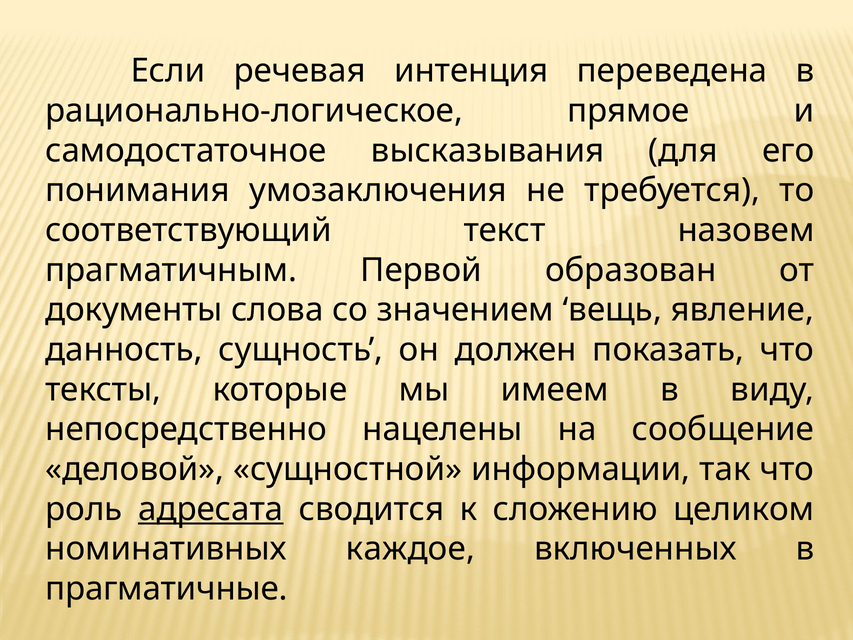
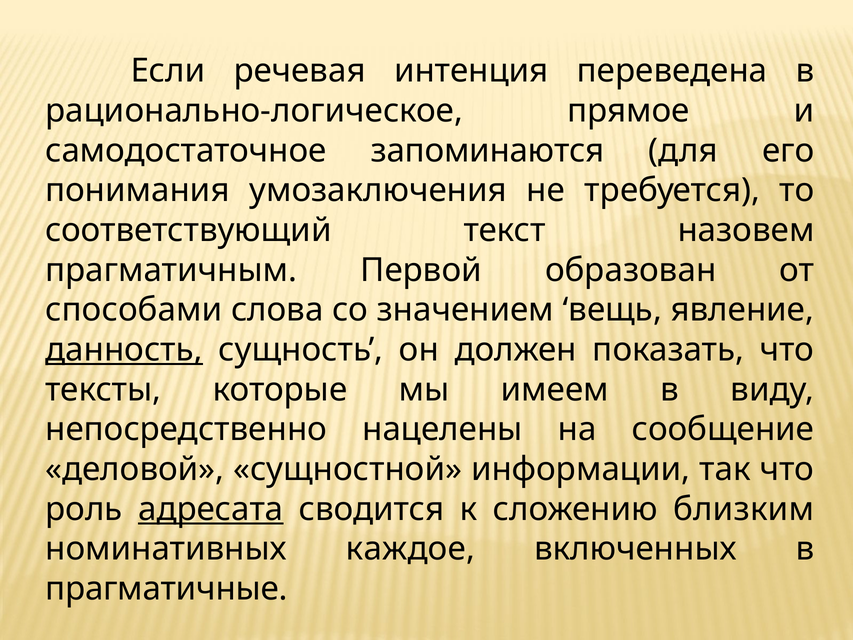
высказывания: высказывания -> запоминаются (488, 151)
документы: документы -> способами (134, 310)
данность underline: none -> present (124, 350)
целиком: целиком -> близким (744, 509)
